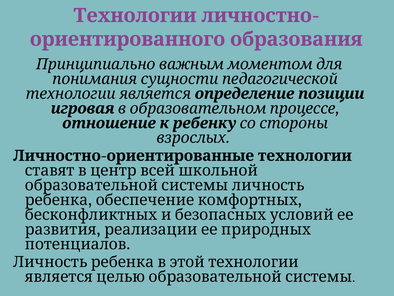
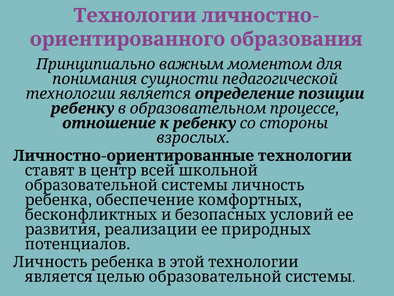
игровая: игровая -> ребенку (83, 108)
